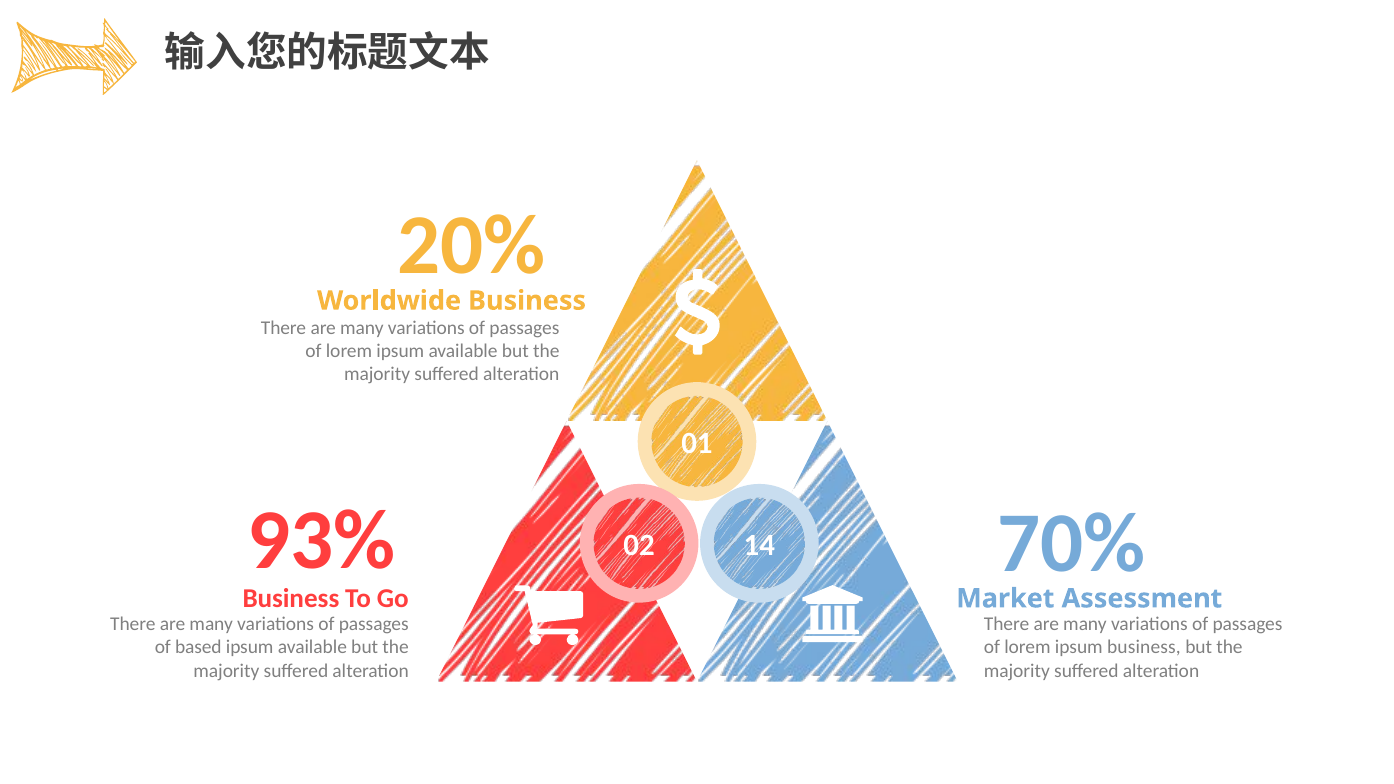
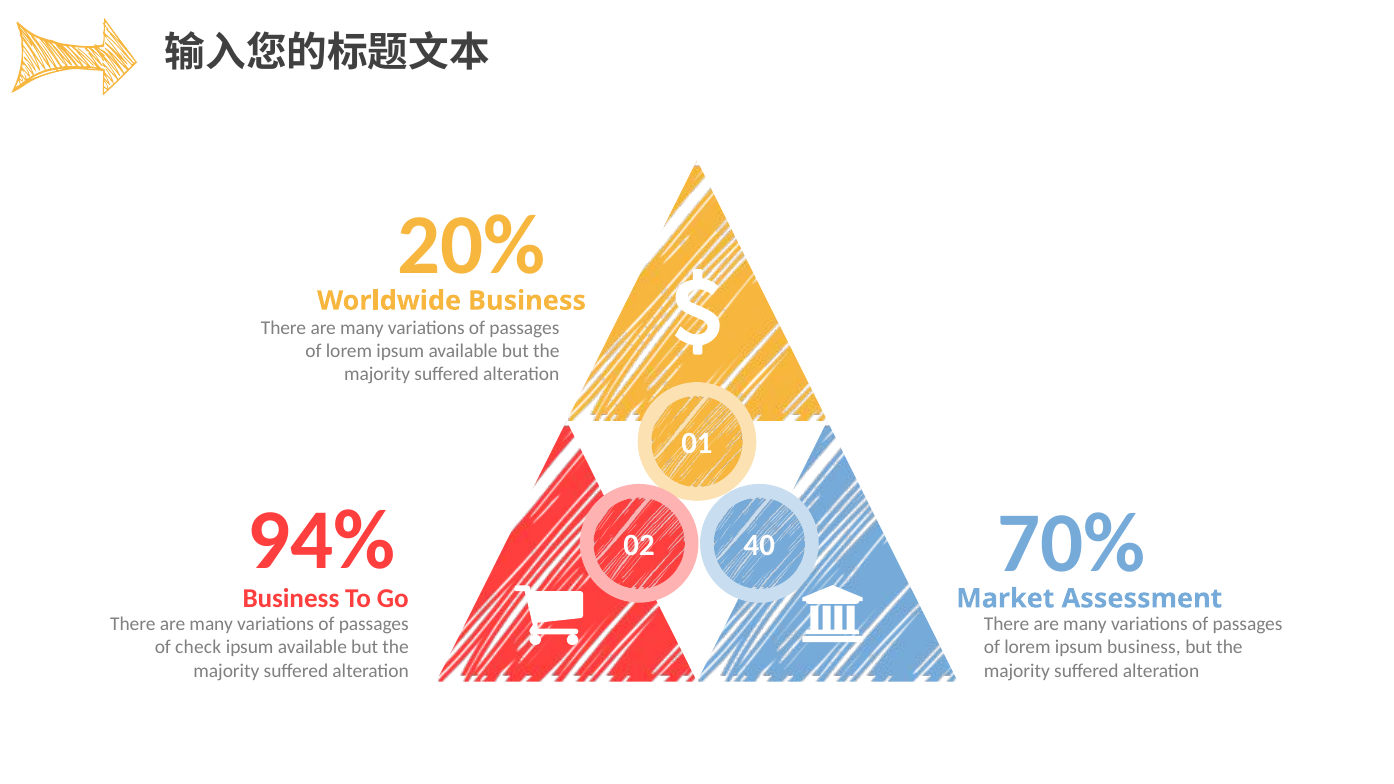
93%: 93% -> 94% (321, 540)
14: 14 -> 40 (759, 546)
based: based -> check (198, 648)
